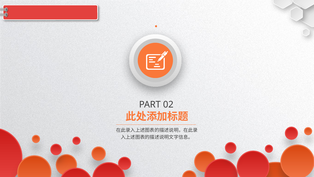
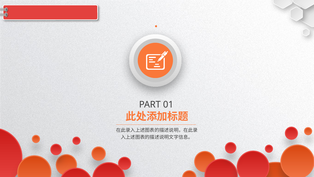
02: 02 -> 01 (168, 104)
